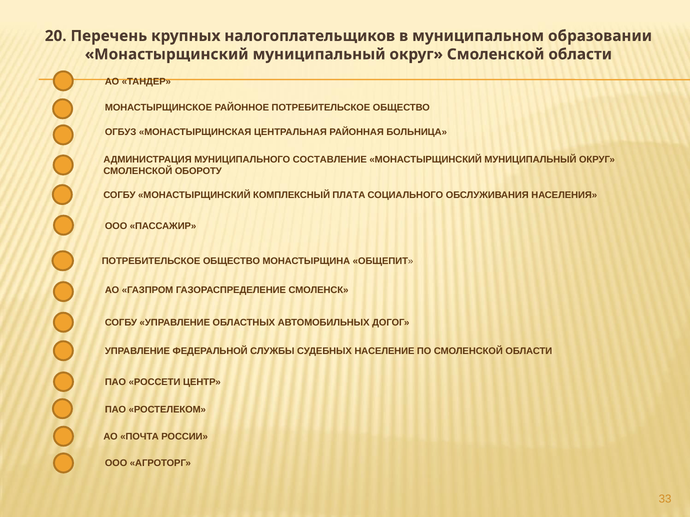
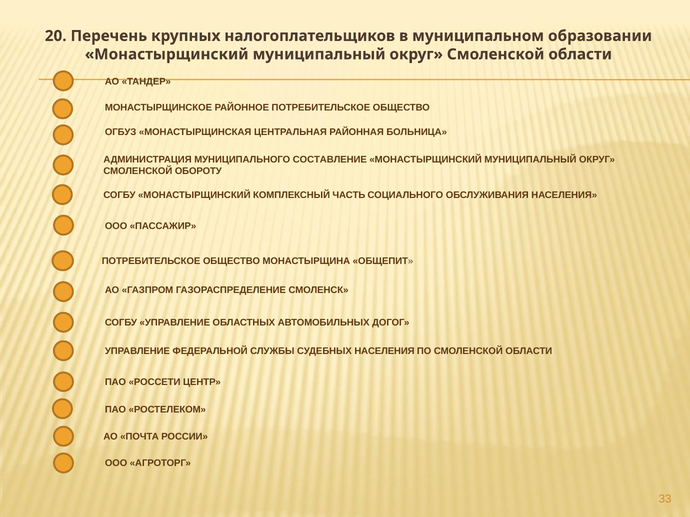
ПЛАТА: ПЛАТА -> ЧАСТЬ (349, 195)
СУДЕБНЫХ НАСЕЛЕНИЕ: НАСЕЛЕНИЕ -> НАСЕЛЕНИЯ (384, 351)
